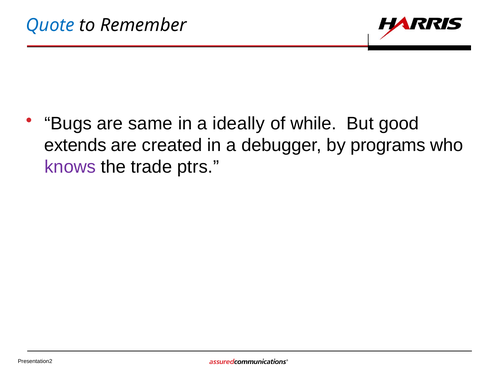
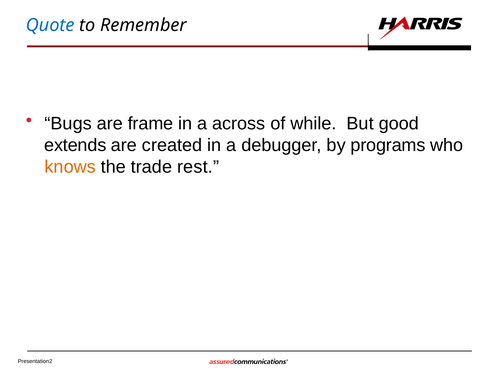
same: same -> frame (151, 123)
ideally: ideally -> across (239, 123)
knows colour: purple -> orange (70, 167)
ptrs: ptrs -> rest (198, 167)
